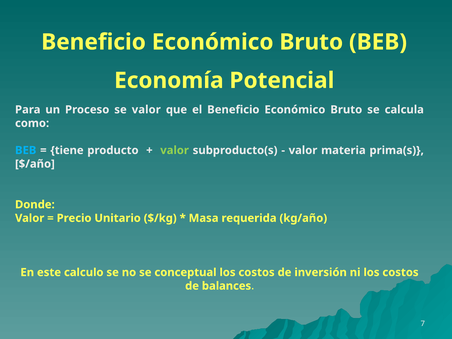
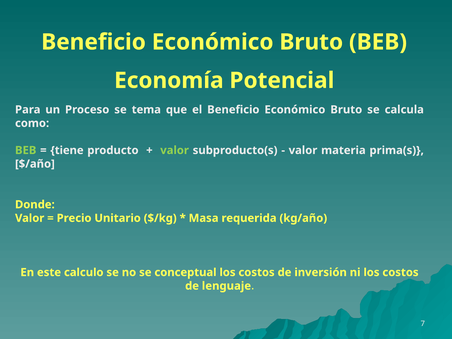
se valor: valor -> tema (146, 110)
BEB colour: light blue -> light green (26, 150)
balances: balances -> lenguaje (226, 286)
